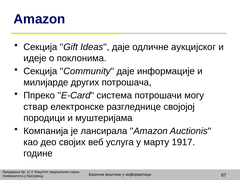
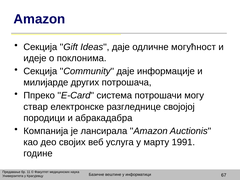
аукцијског: аукцијског -> могућност (193, 47)
муштеријама: муштеријама -> абракадабра (104, 118)
1917: 1917 -> 1991 (183, 142)
